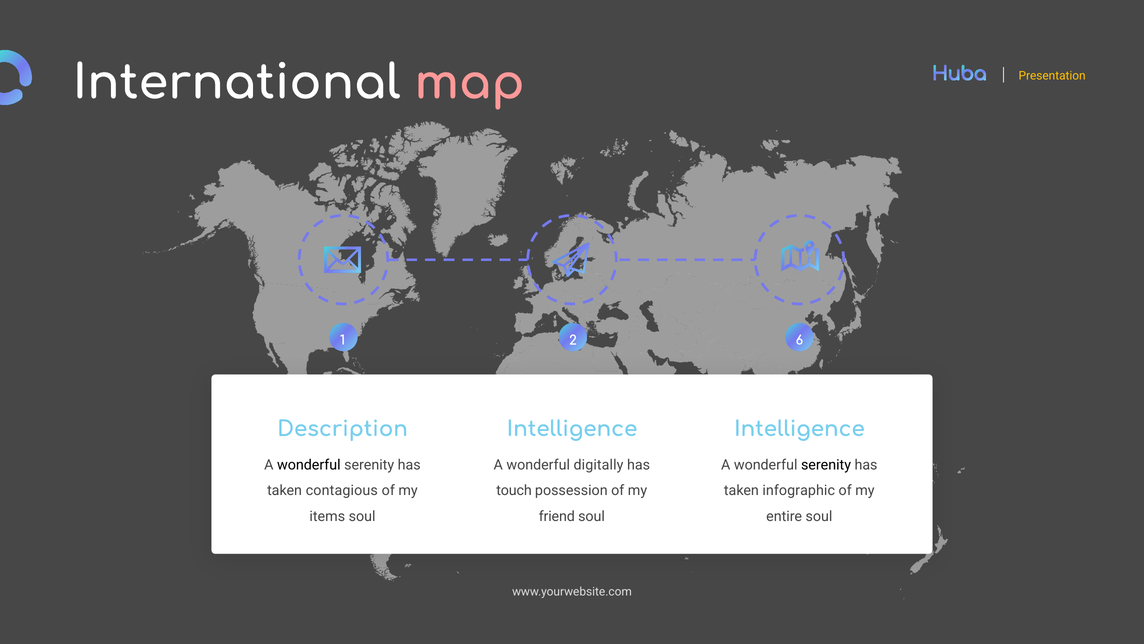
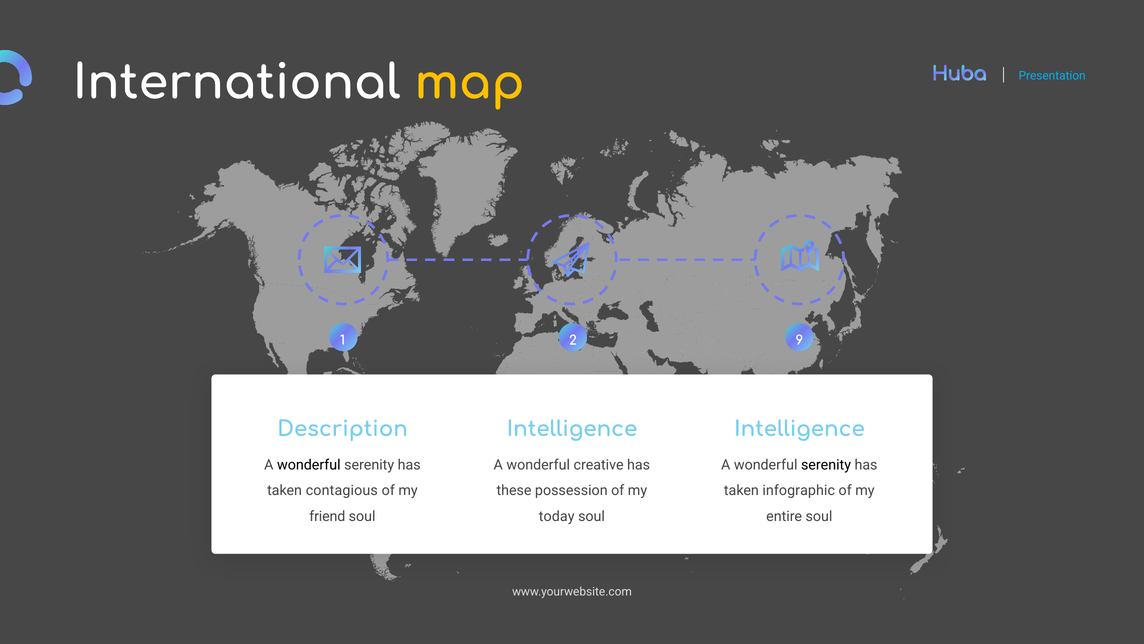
map colour: pink -> yellow (469, 83)
Presentation colour: yellow -> light blue (1052, 76)
6: 6 -> 9 (799, 340)
digitally: digitally -> creative (599, 464)
touch: touch -> these (514, 490)
items: items -> friend (327, 516)
friend: friend -> today (557, 516)
